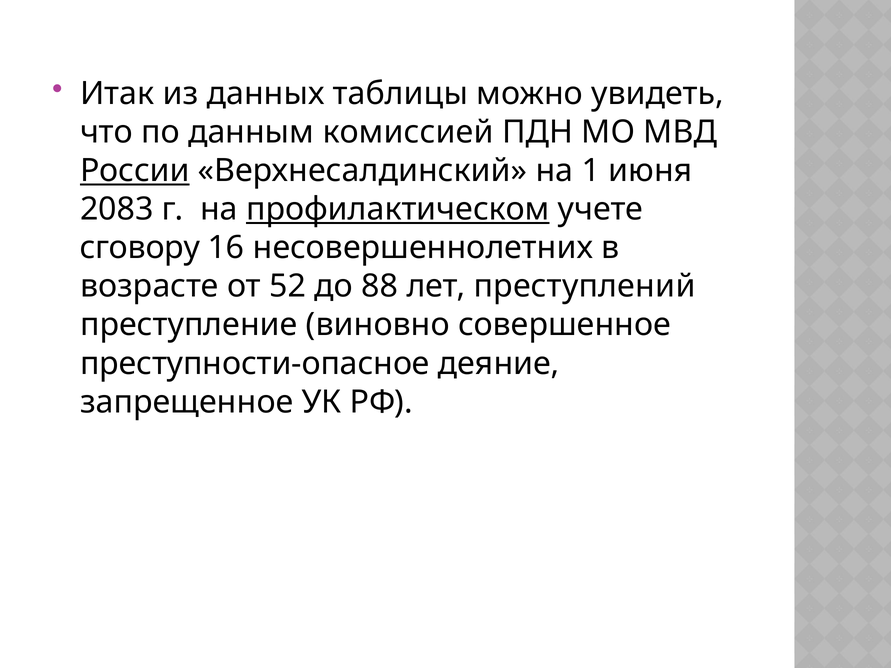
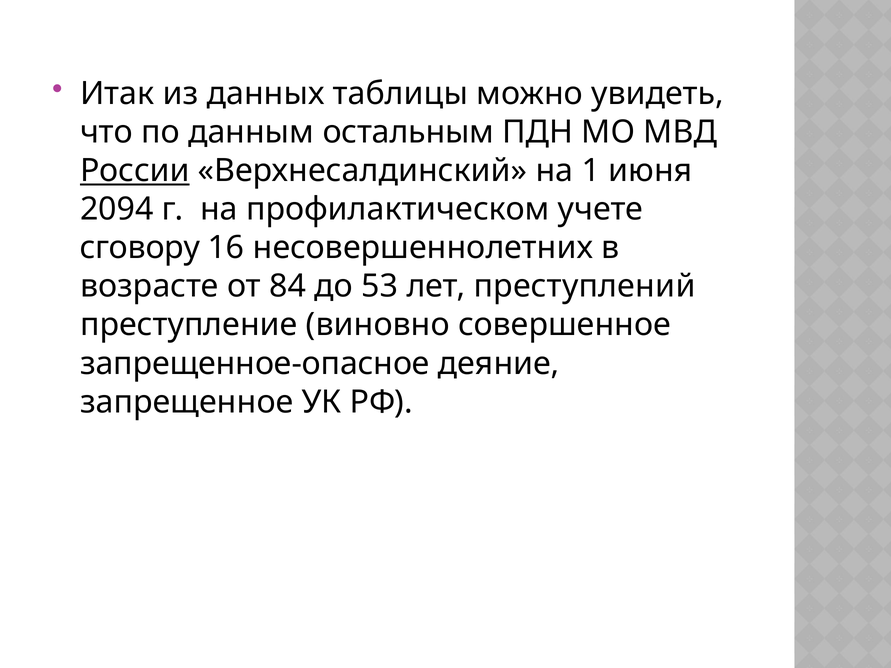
комиссией: комиссией -> остальным (408, 132)
2083: 2083 -> 2094 (117, 209)
профилактическом underline: present -> none (398, 209)
52: 52 -> 84 (288, 286)
88: 88 -> 53 (380, 286)
преступности-опасное: преступности-опасное -> запрещенное-опасное (255, 364)
